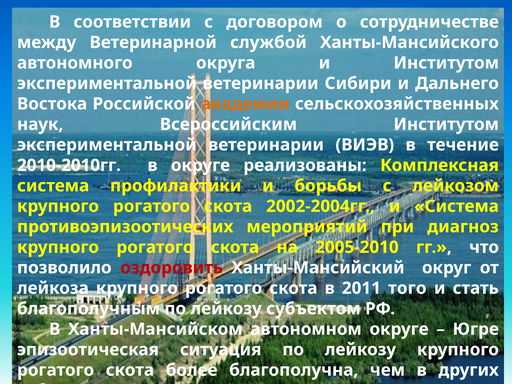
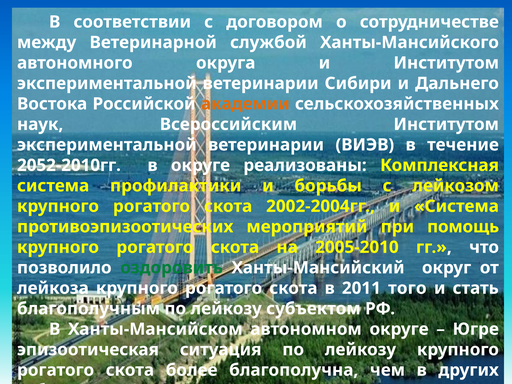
2010-2010гг: 2010-2010гг -> 2052-2010гг (69, 165)
диагноз: диагноз -> помощь (463, 227)
оздоровить colour: red -> green (172, 268)
